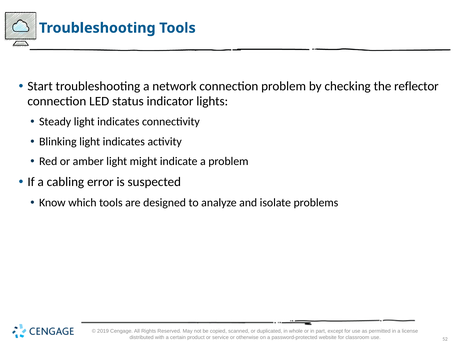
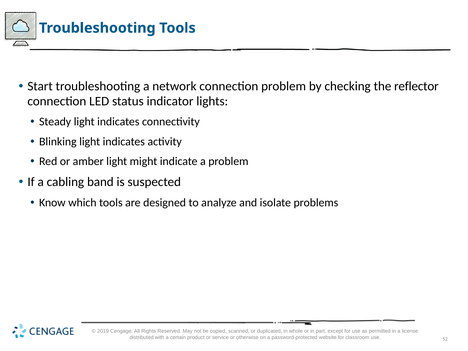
error: error -> band (100, 182)
